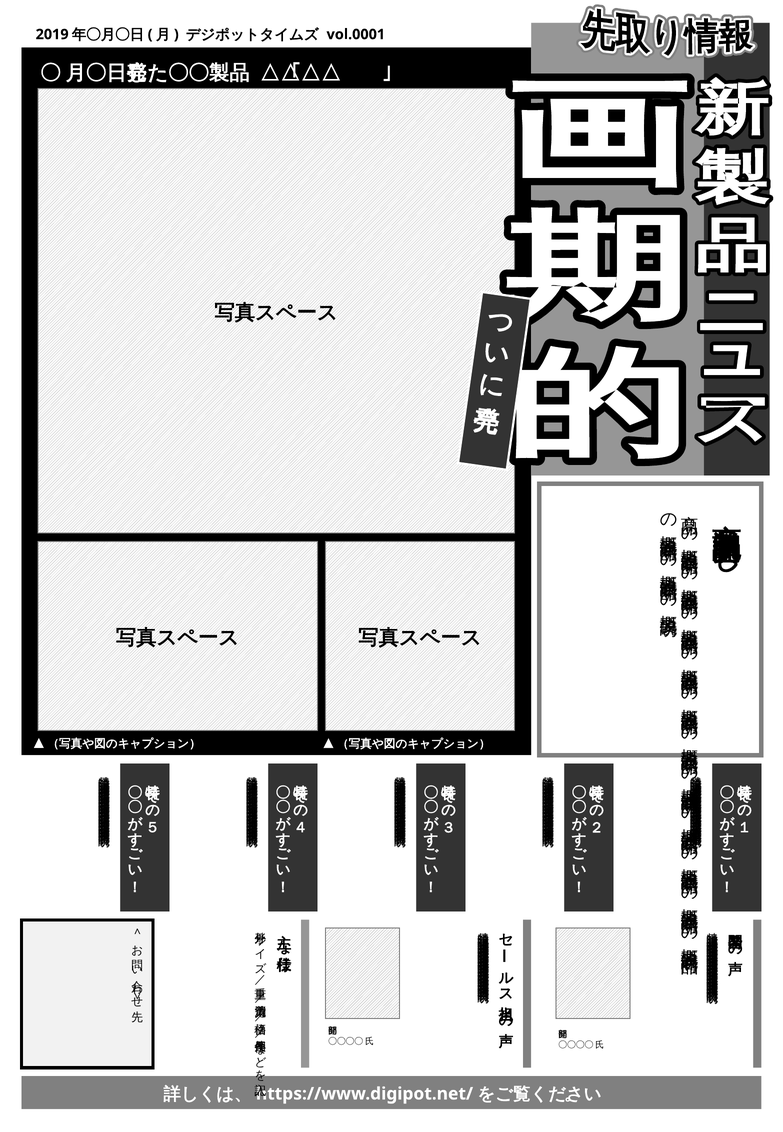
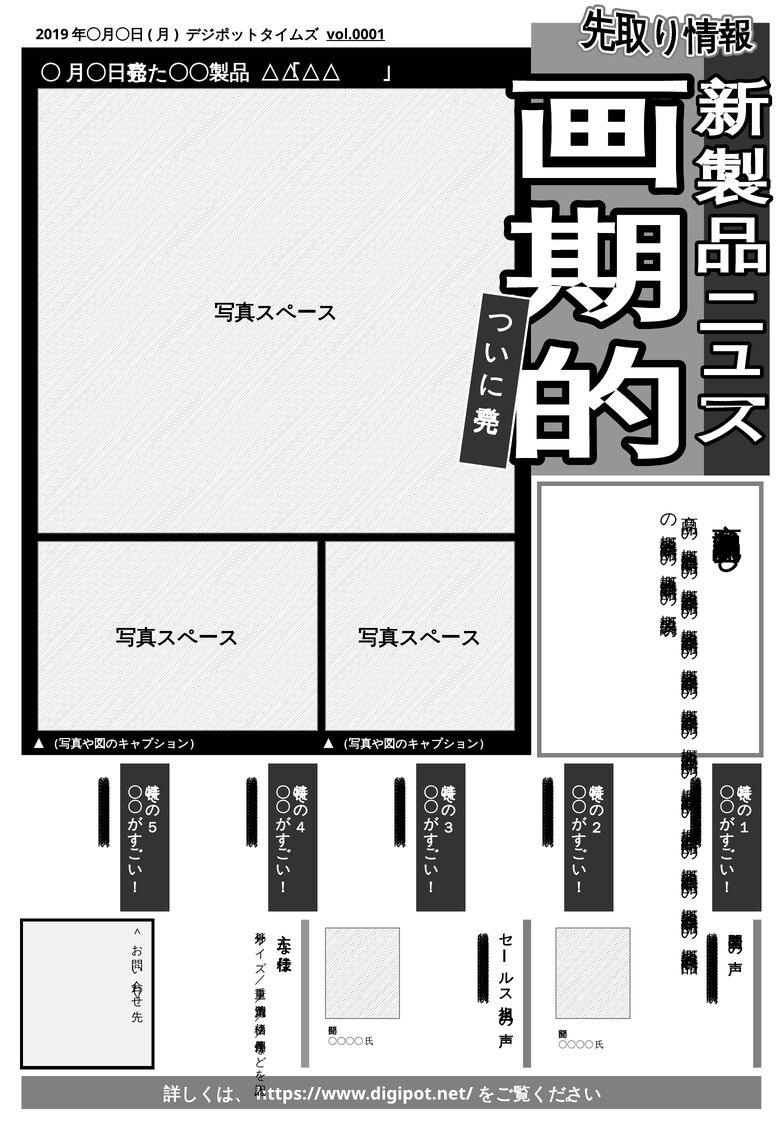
vol.0001 underline: none -> present (356, 34)
